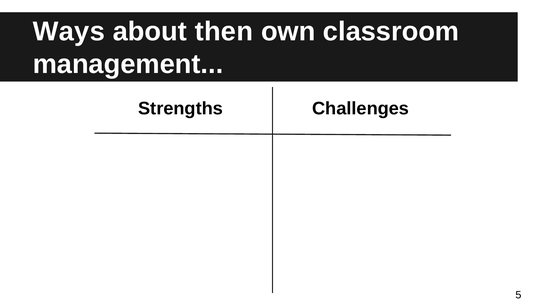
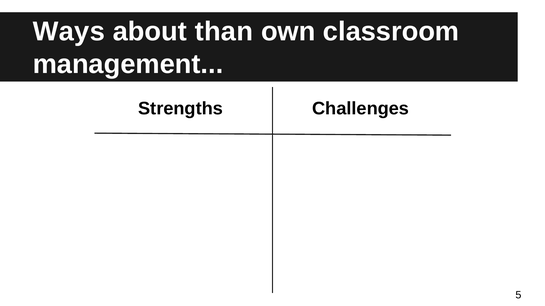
then: then -> than (224, 32)
